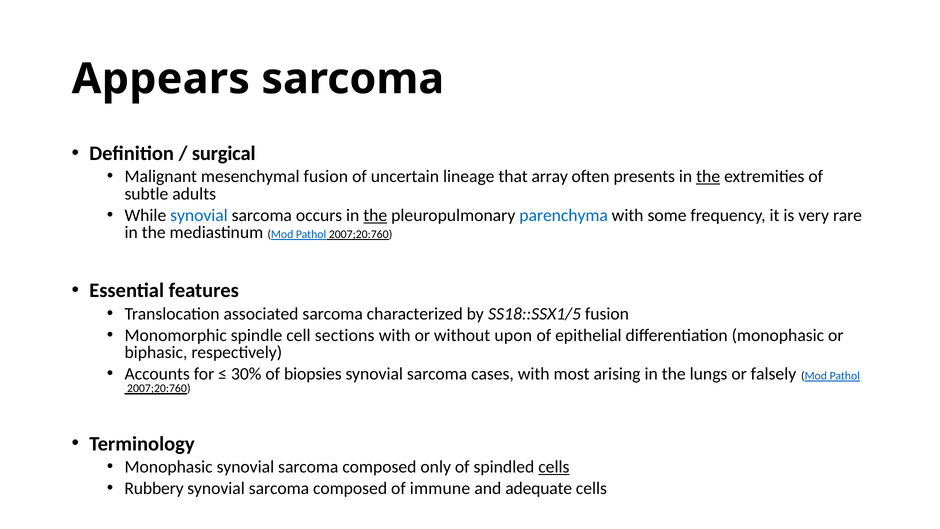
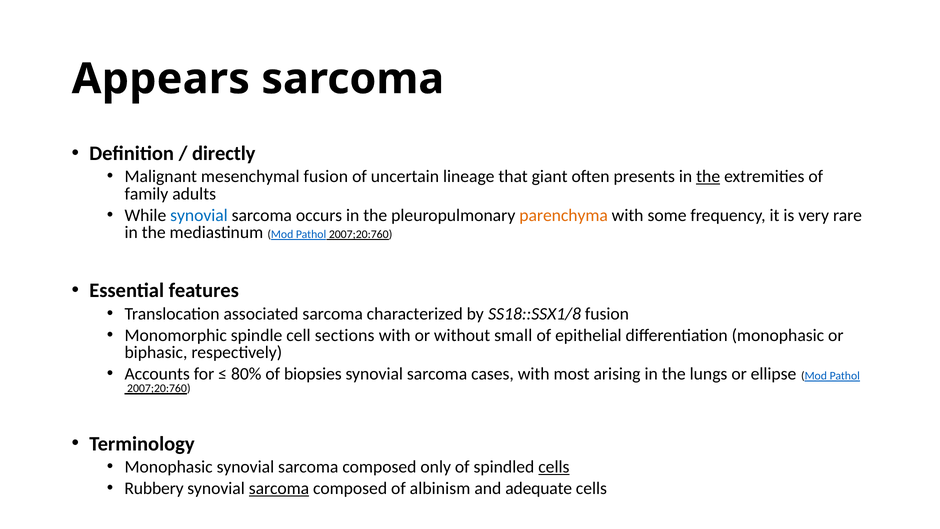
surgical: surgical -> directly (224, 153)
array: array -> giant (550, 177)
subtle: subtle -> family (146, 194)
the underline: present -> none (375, 215)
parenchyma colour: blue -> orange (564, 215)
SS18::SSX1/5: SS18::SSX1/5 -> SS18::SSX1/8 (535, 314)
upon: upon -> small (513, 335)
30%: 30% -> 80% (246, 374)
falsely: falsely -> ellipse (774, 374)
sarcoma underline: none -> present (279, 488)
immune: immune -> albinism (440, 488)
